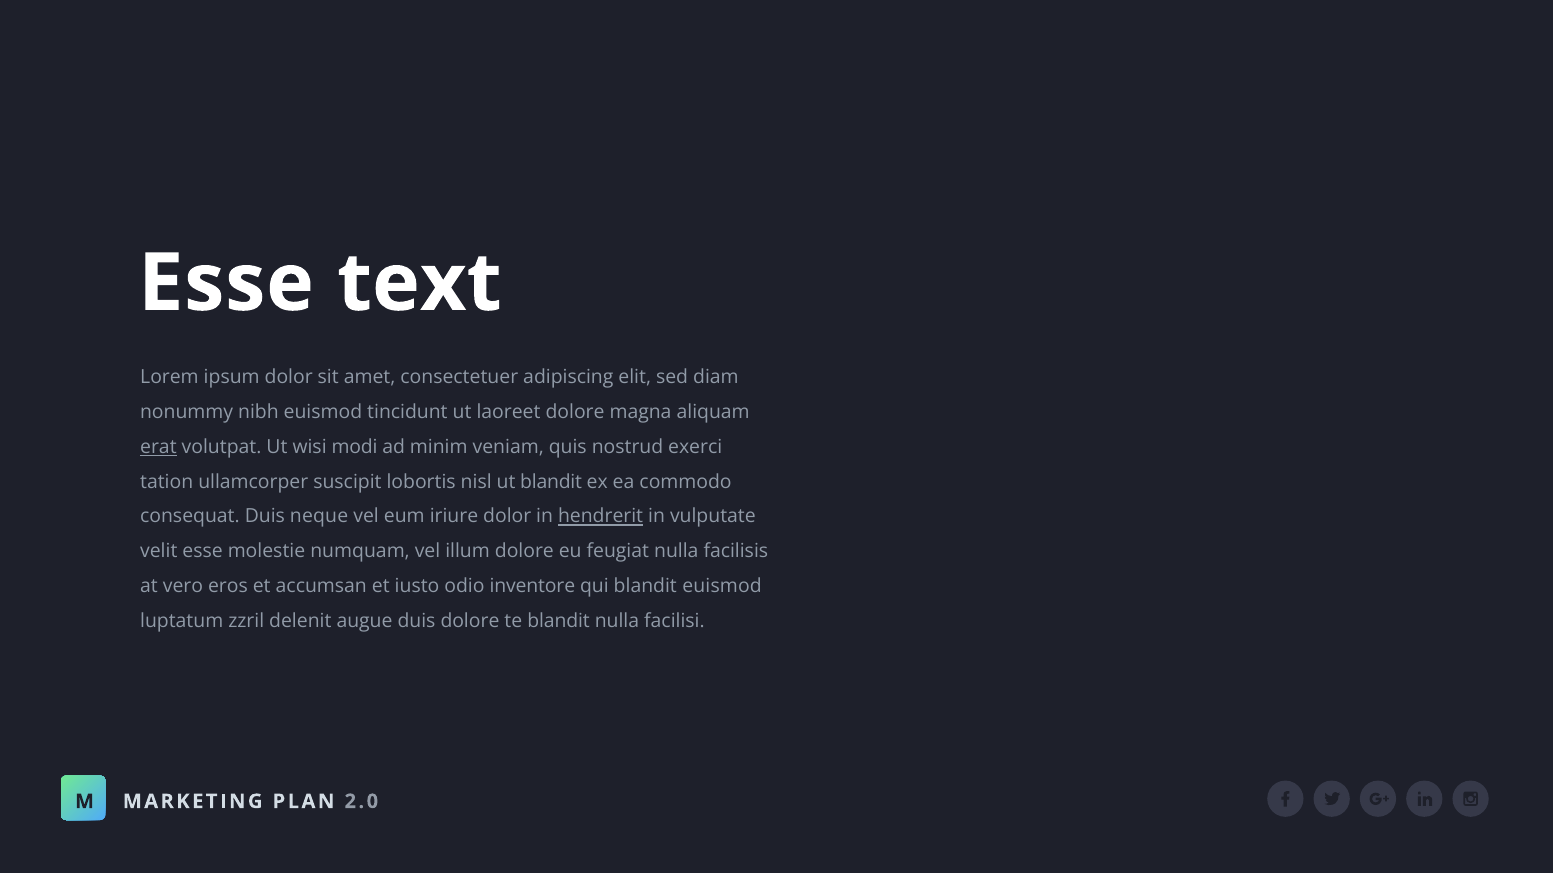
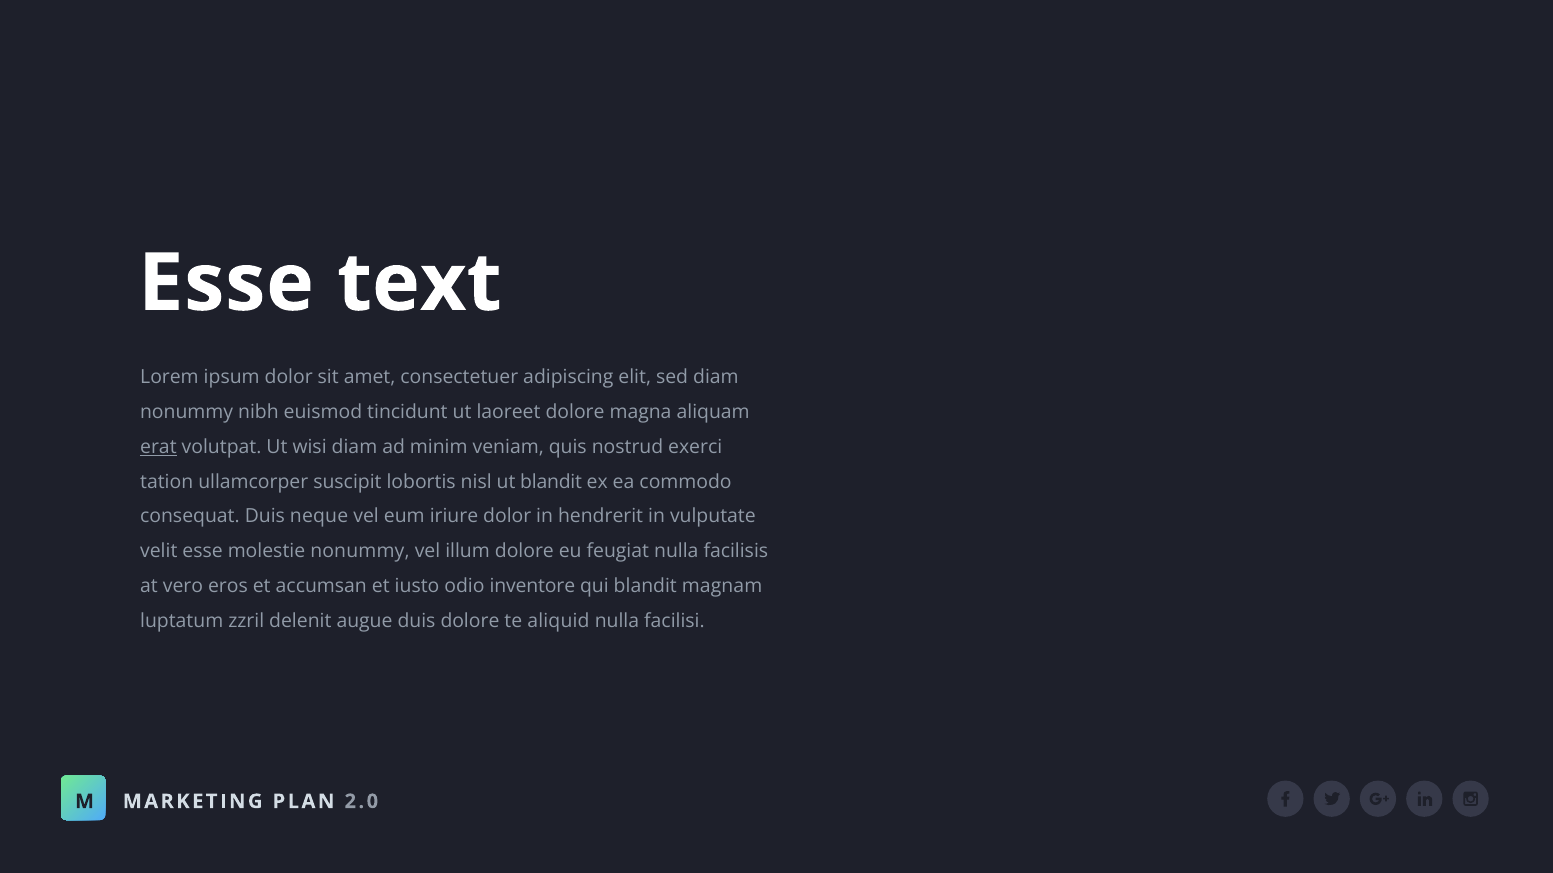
wisi modi: modi -> diam (354, 447)
hendrerit underline: present -> none (601, 517)
molestie numquam: numquam -> nonummy (360, 552)
blandit euismod: euismod -> magnam (722, 587)
te blandit: blandit -> aliquid (558, 622)
